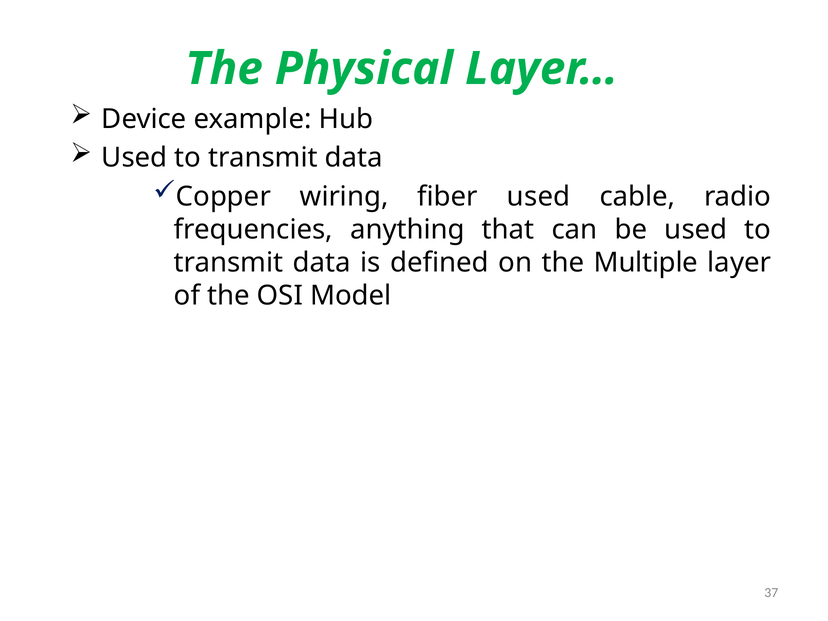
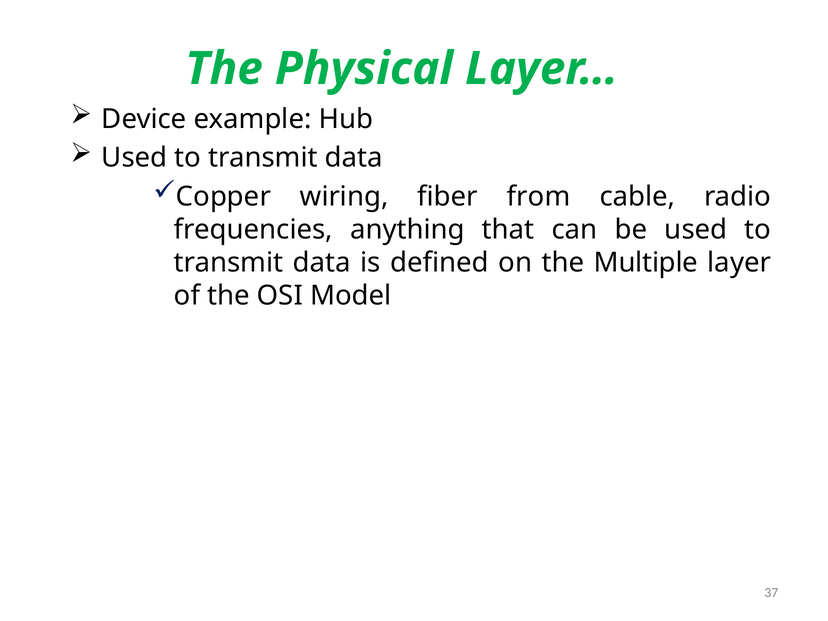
fiber used: used -> from (539, 196)
